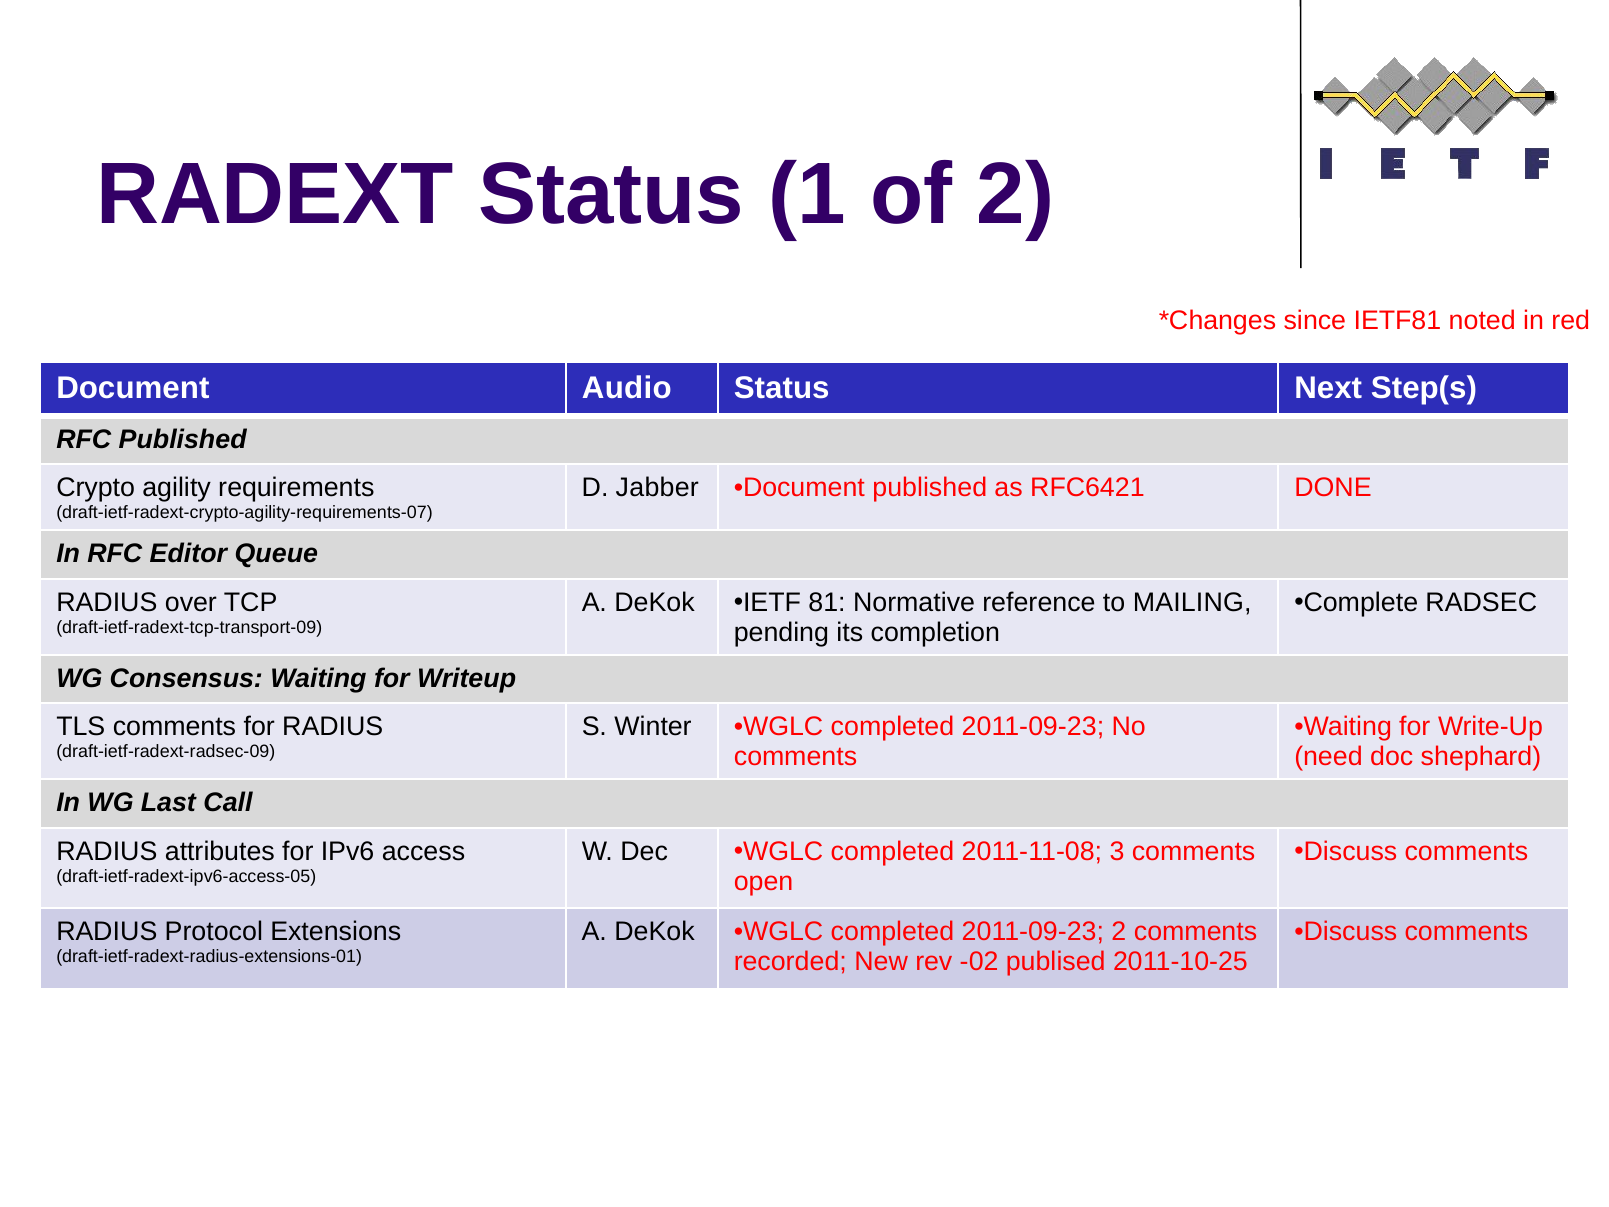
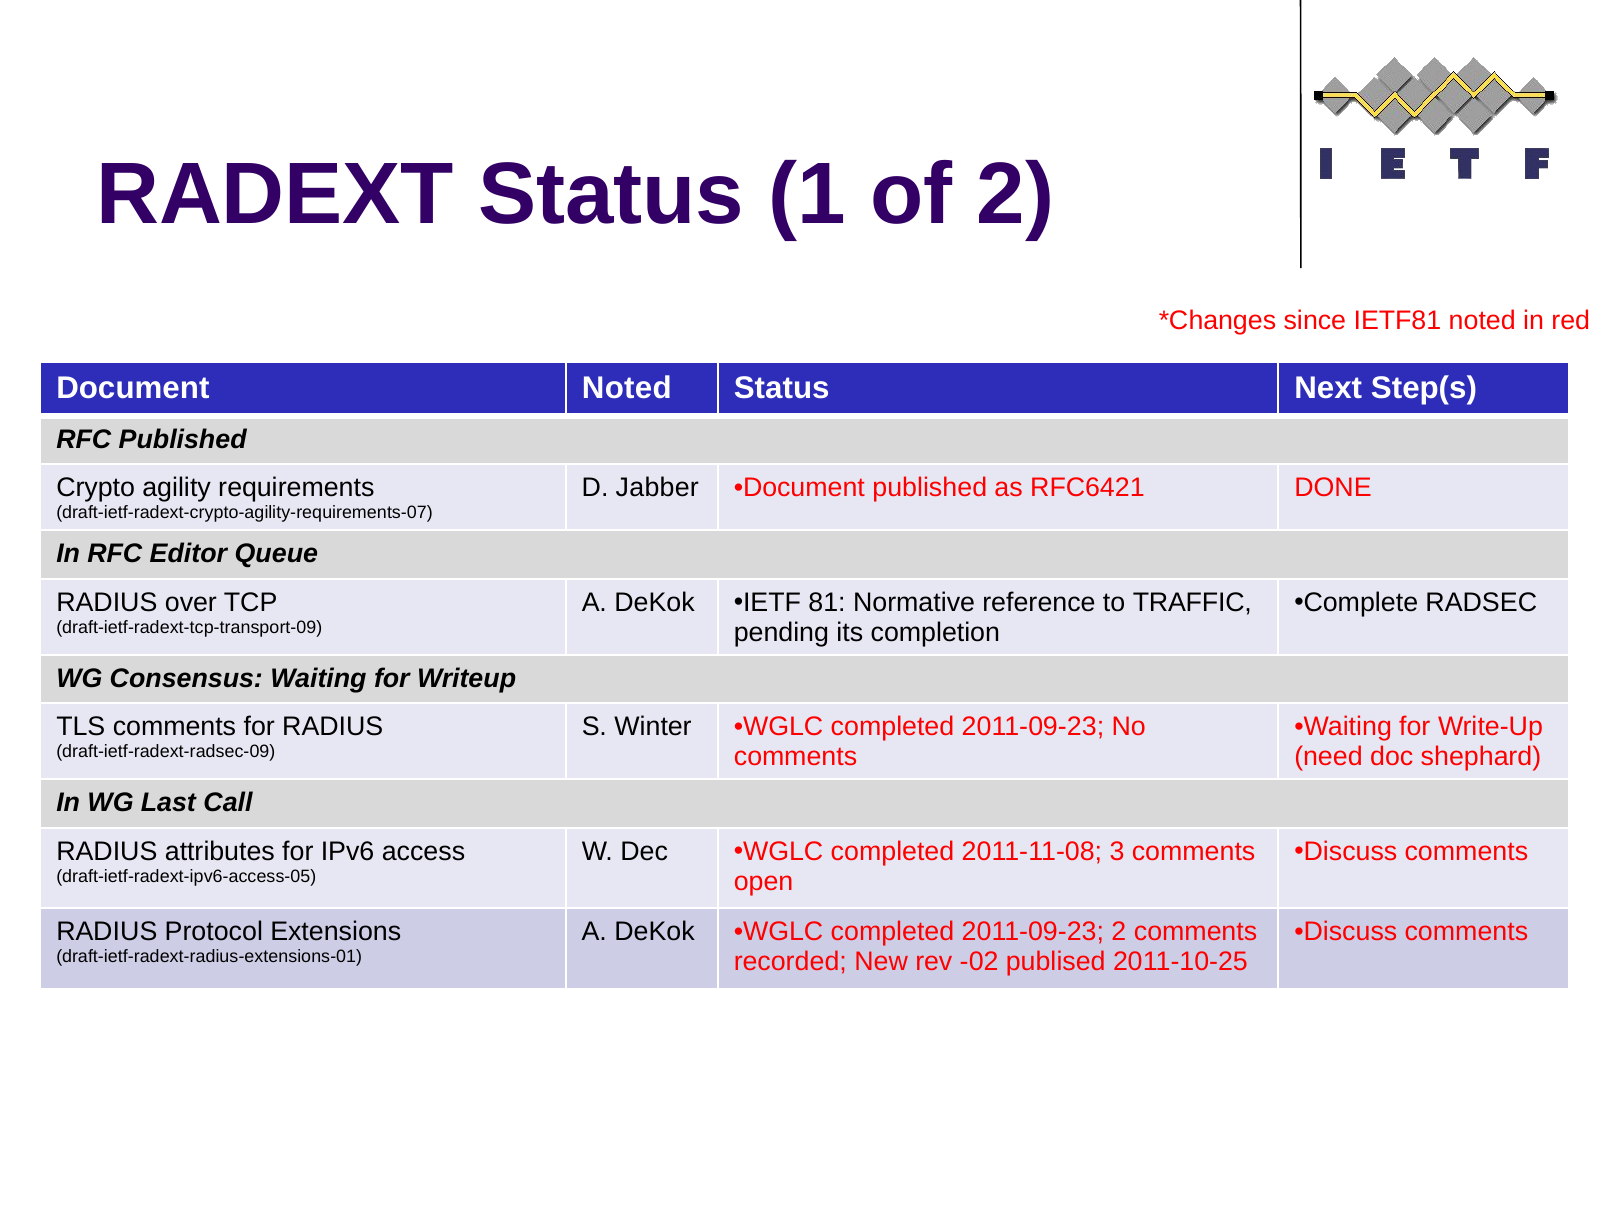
Document Audio: Audio -> Noted (627, 388)
MAILING: MAILING -> TRAFFIC (1192, 602)
